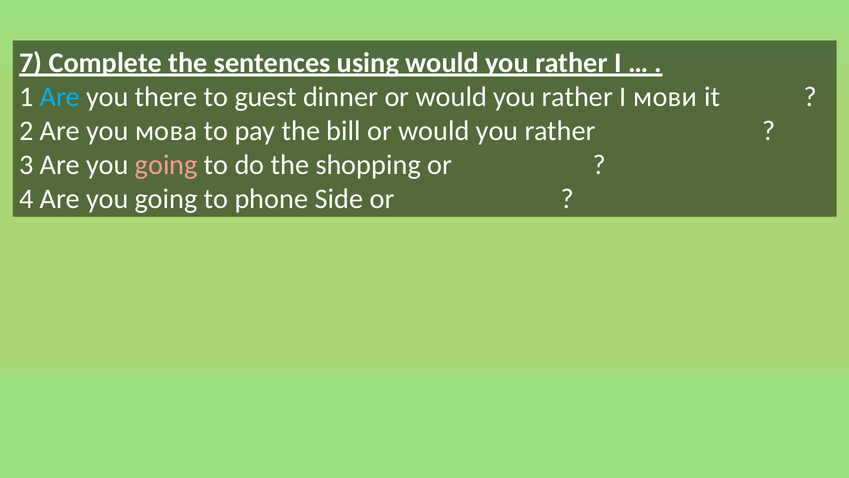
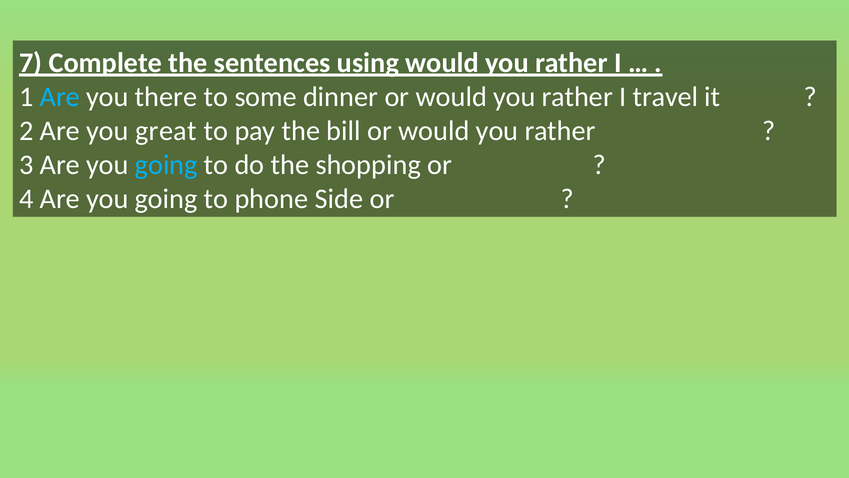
guest: guest -> some (266, 97)
мови: мови -> travel (665, 97)
мова: мова -> great (166, 131)
going colour: pink -> light blue (166, 165)
